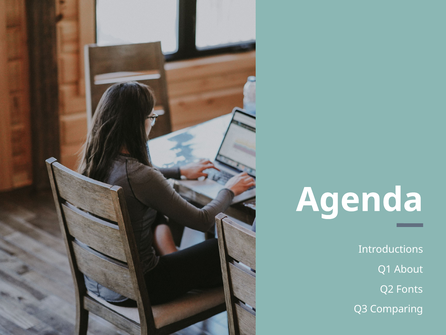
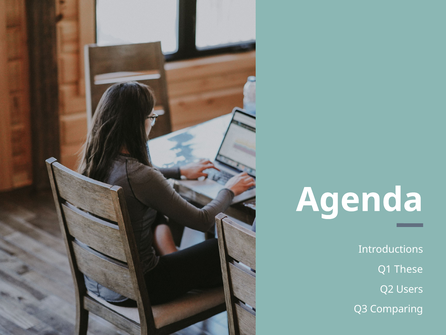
About: About -> These (408, 269)
Fonts: Fonts -> Users (410, 289)
